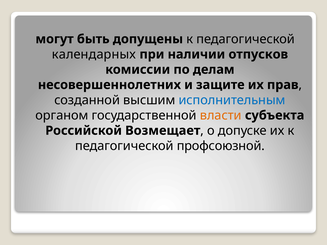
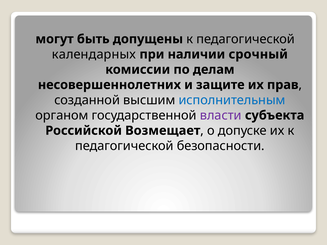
отпусков: отпусков -> срочный (258, 54)
власти colour: orange -> purple (221, 115)
профсоюзной: профсоюзной -> безопасности (221, 146)
